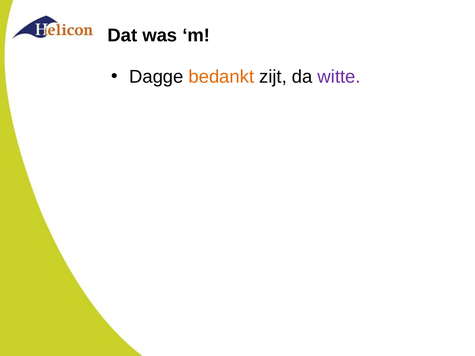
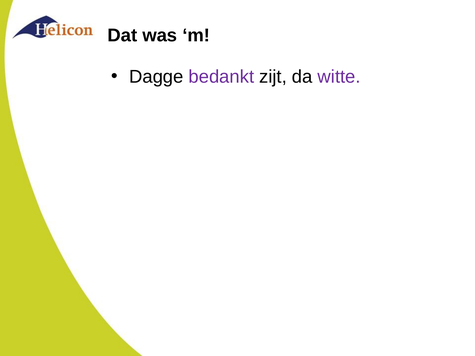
bedankt colour: orange -> purple (221, 77)
